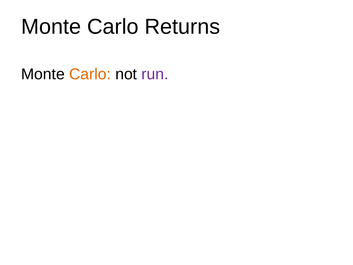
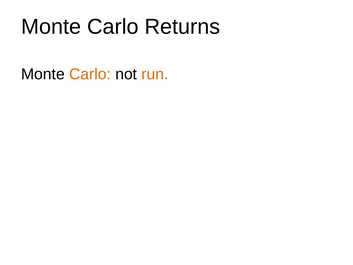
run colour: purple -> orange (155, 74)
